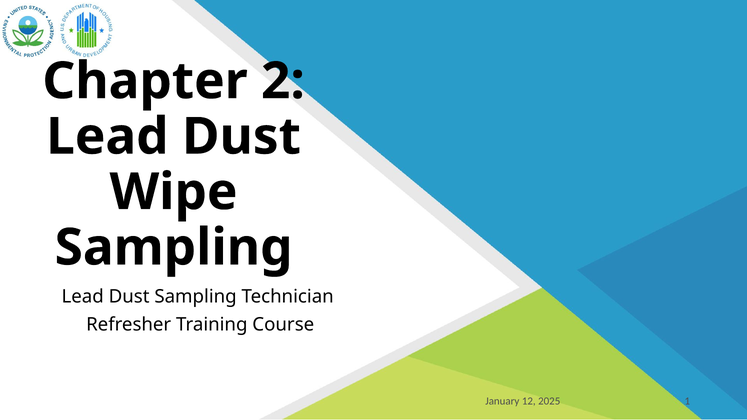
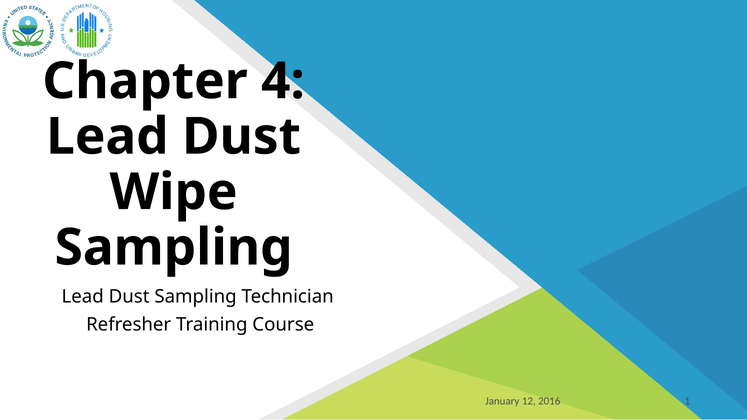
2: 2 -> 4 (283, 81)
2025: 2025 -> 2016 (549, 401)
